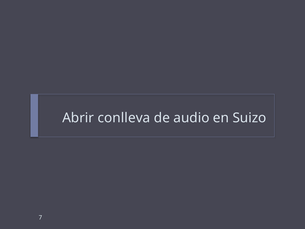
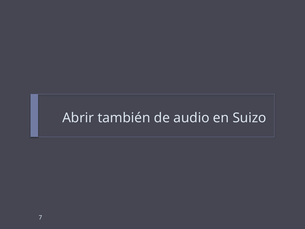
conlleva: conlleva -> también (124, 118)
